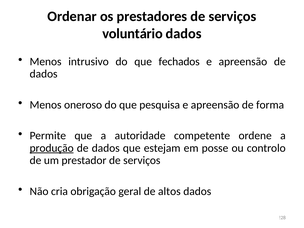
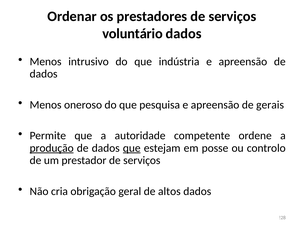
fechados: fechados -> indústria (179, 62)
forma: forma -> gerais (270, 105)
que underline: none -> present (132, 148)
